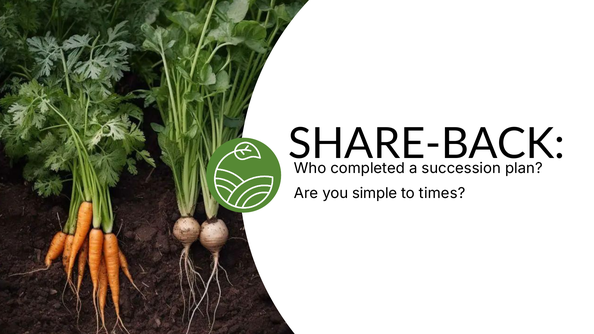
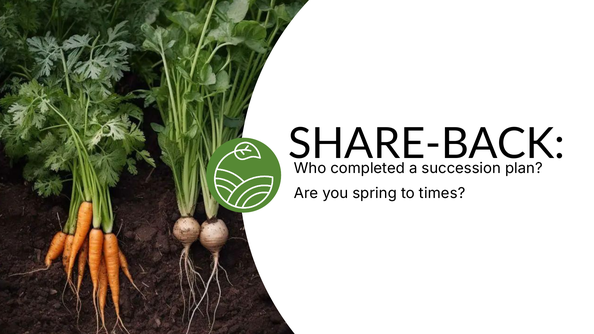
simple: simple -> spring (375, 193)
